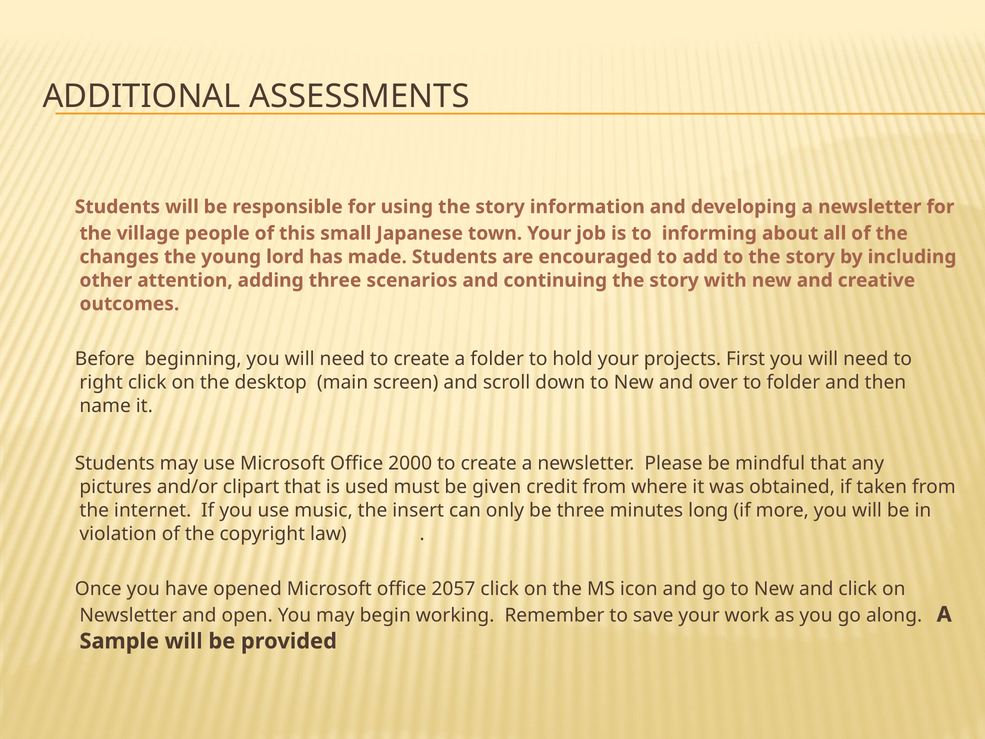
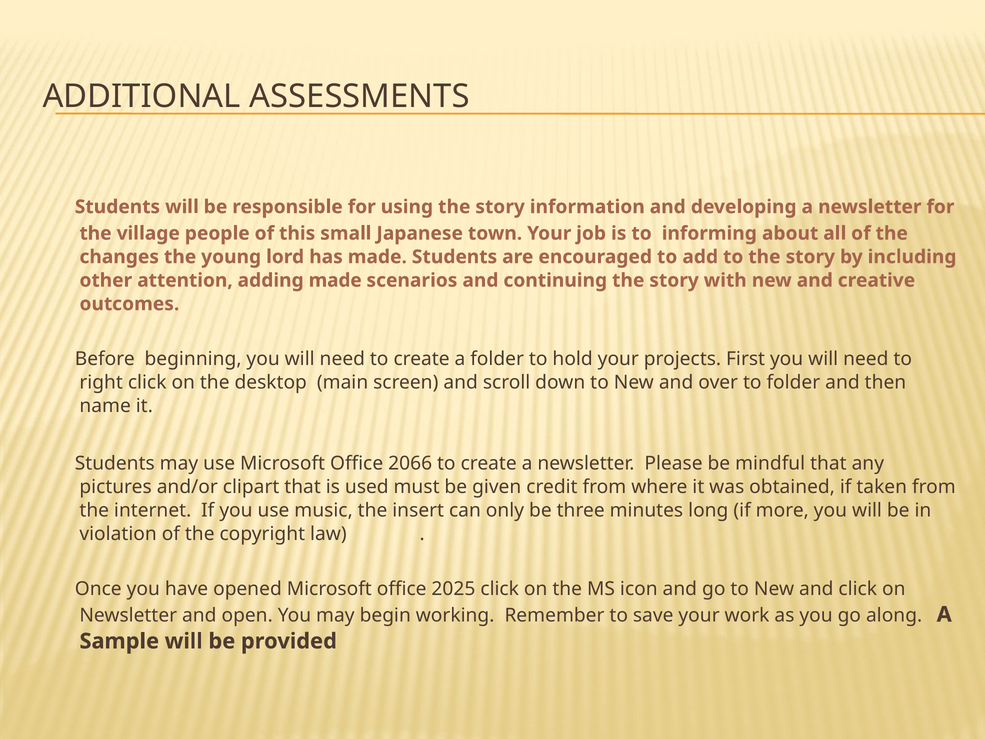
adding three: three -> made (335, 280)
2000: 2000 -> 2066 (410, 463)
2057: 2057 -> 2025 (453, 589)
